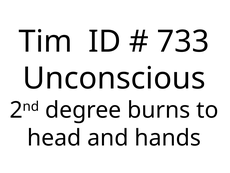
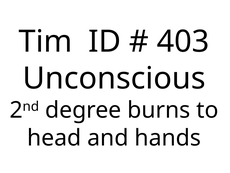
733: 733 -> 403 (183, 41)
